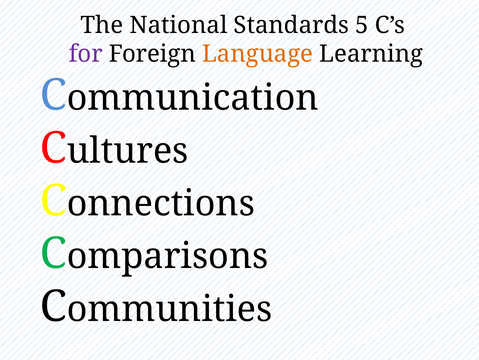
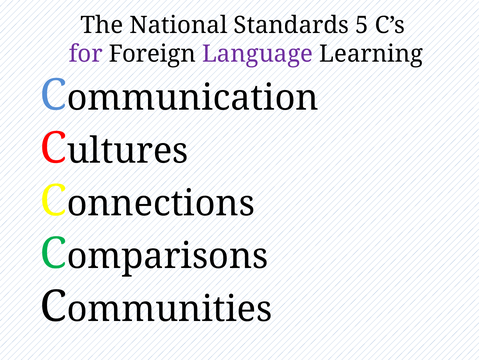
Language colour: orange -> purple (258, 54)
